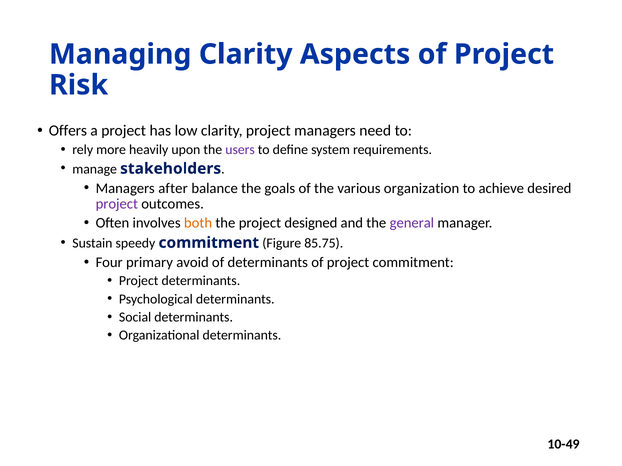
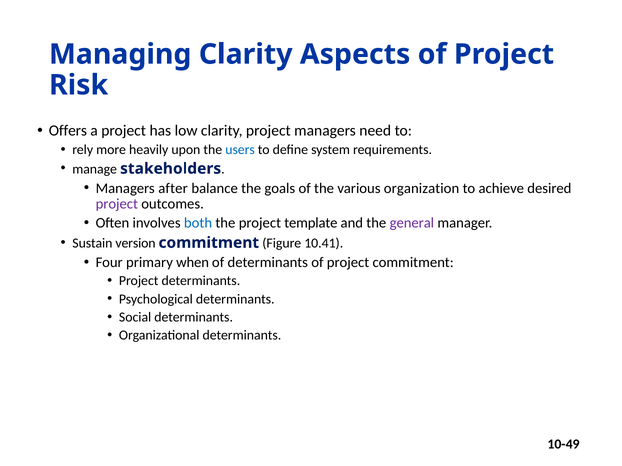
users colour: purple -> blue (240, 150)
both colour: orange -> blue (198, 223)
designed: designed -> template (311, 223)
speedy: speedy -> version (135, 244)
85.75: 85.75 -> 10.41 (324, 244)
avoid: avoid -> when (193, 263)
